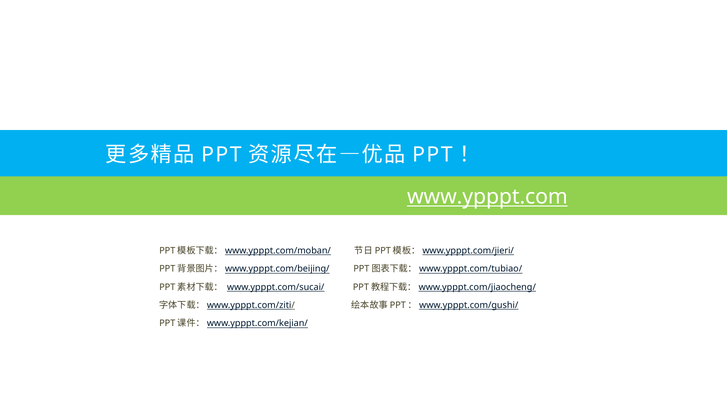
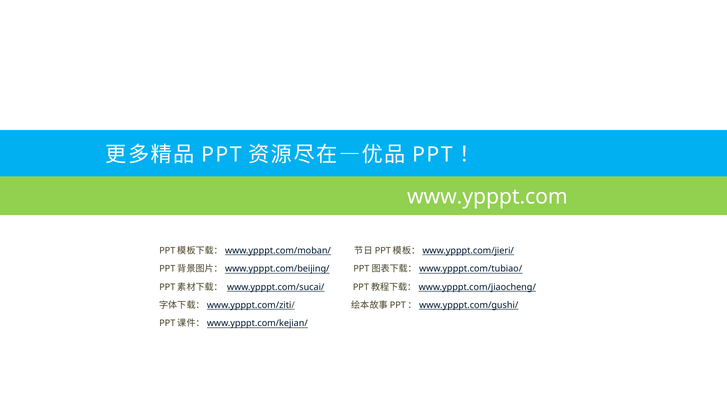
www.ypppt.com underline: present -> none (487, 197)
